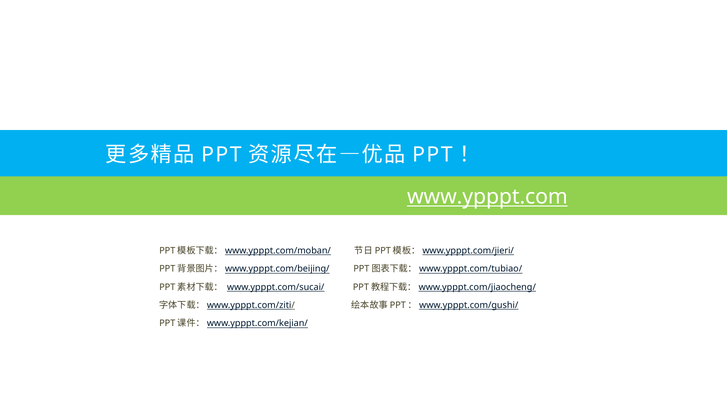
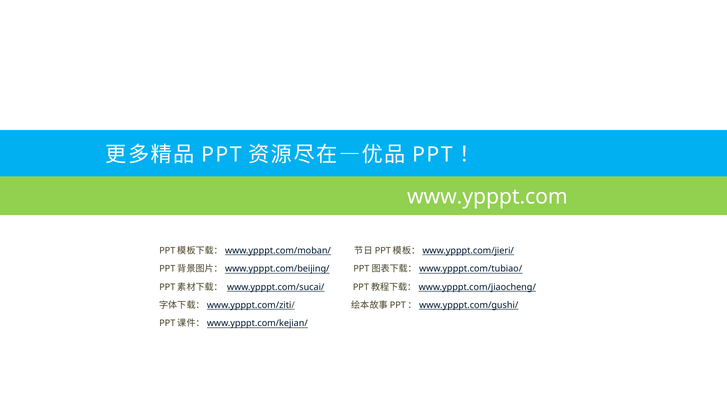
www.ypppt.com underline: present -> none (487, 197)
